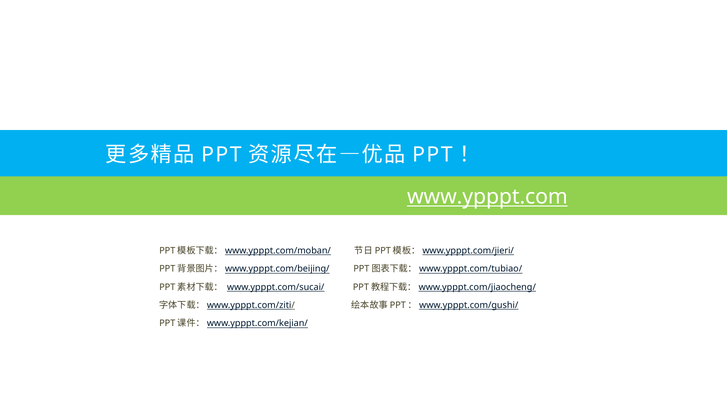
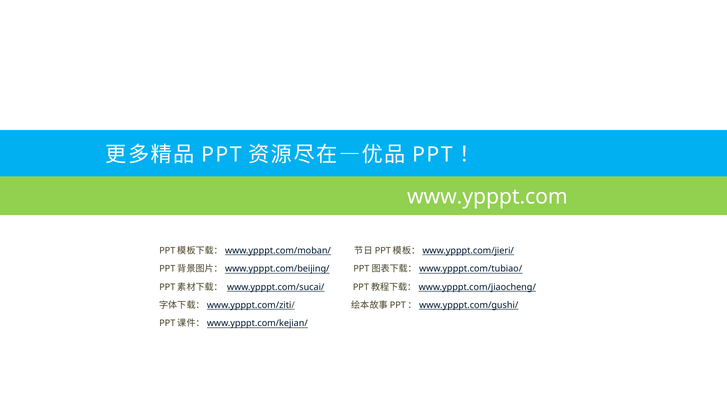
www.ypppt.com underline: present -> none (487, 197)
